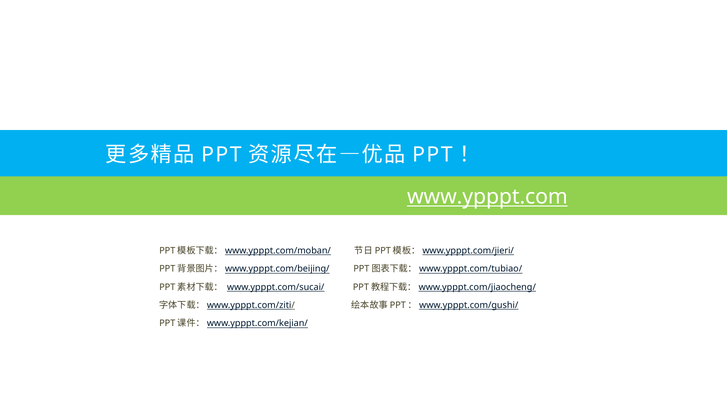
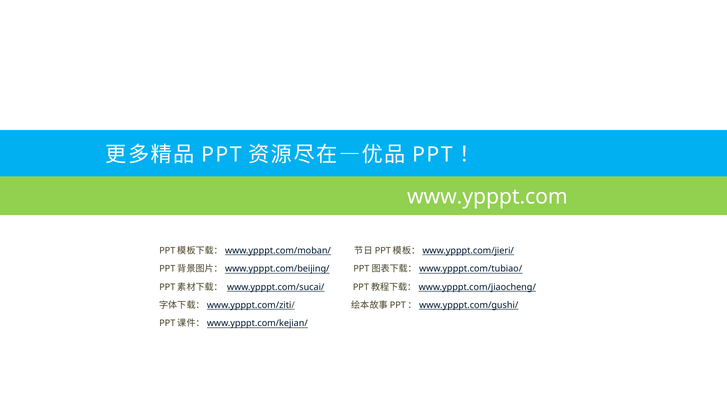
www.ypppt.com underline: present -> none (487, 197)
